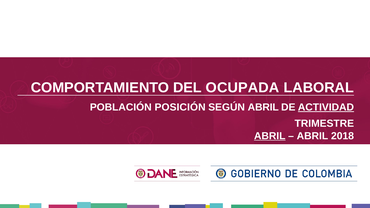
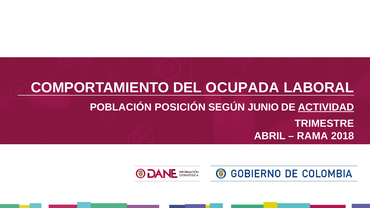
SEGÚN ABRIL: ABRIL -> JUNIO (263, 107)
ABRIL underline: present -> none (270, 136)
ABRIL: ABRIL -> RAMA (312, 136)
